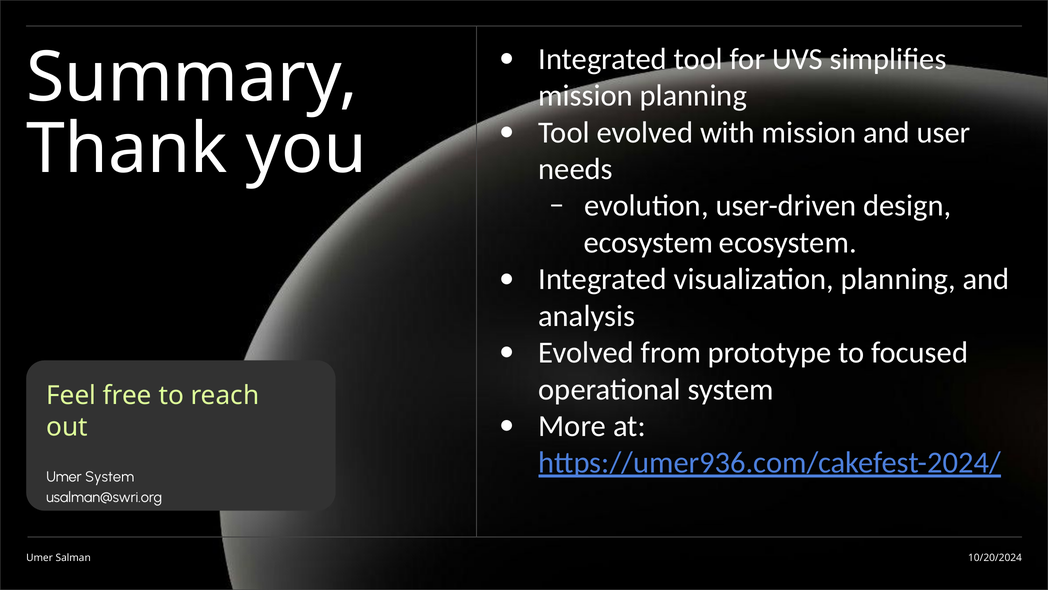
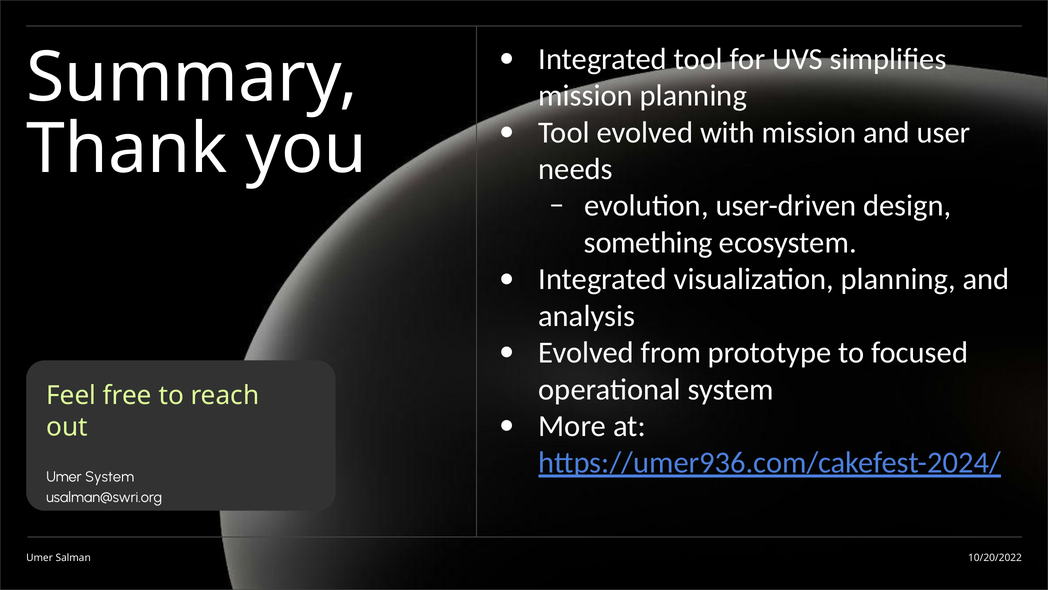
ecosystem: ecosystem -> something (648, 242)
10/20/2024: 10/20/2024 -> 10/20/2022 (995, 558)
